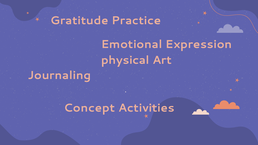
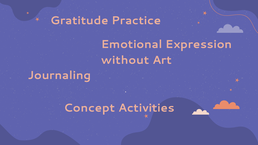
physical: physical -> without (125, 60)
